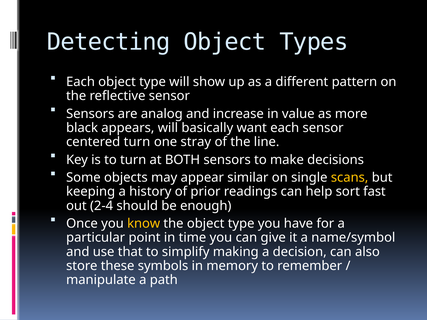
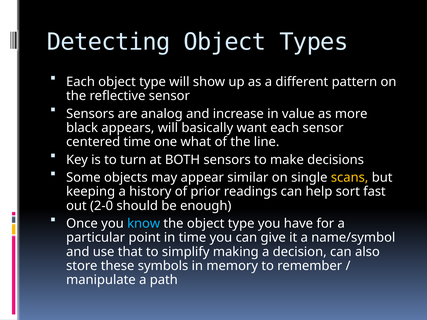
centered turn: turn -> time (137, 142)
stray: stray -> what (196, 142)
2-4: 2-4 -> 2-0 (102, 206)
know colour: yellow -> light blue (144, 224)
